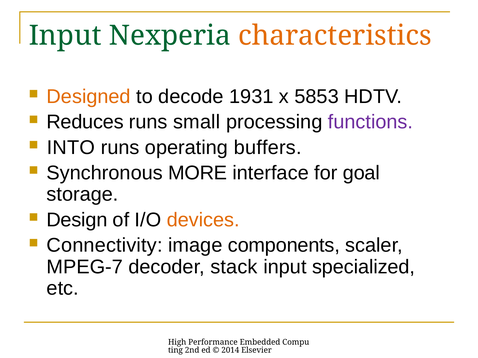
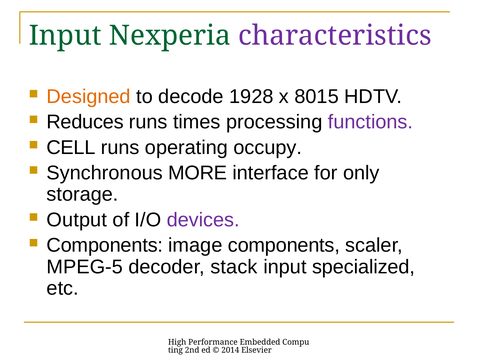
characteristics colour: orange -> purple (335, 36)
1931: 1931 -> 1928 (251, 97)
5853: 5853 -> 8015 (317, 97)
small: small -> times (197, 122)
INTO: INTO -> CELL (71, 148)
buffers: buffers -> occupy (268, 148)
goal: goal -> only (361, 173)
Design: Design -> Output (77, 220)
devices colour: orange -> purple (203, 220)
Connectivity: Connectivity -> Components (105, 246)
MPEG-7: MPEG-7 -> MPEG-5 (85, 267)
